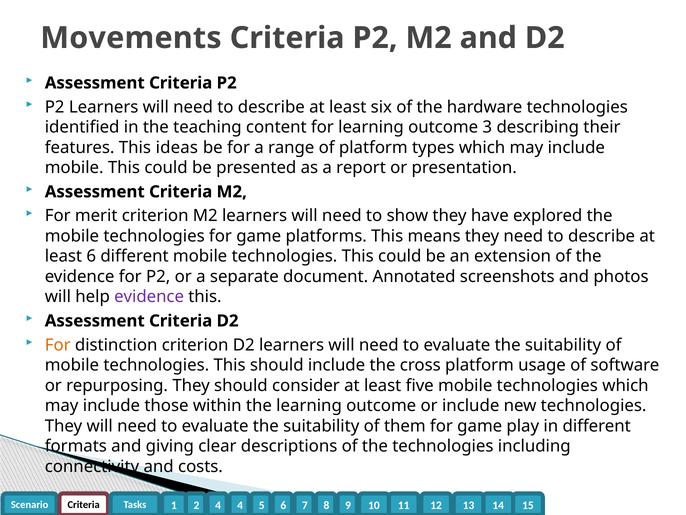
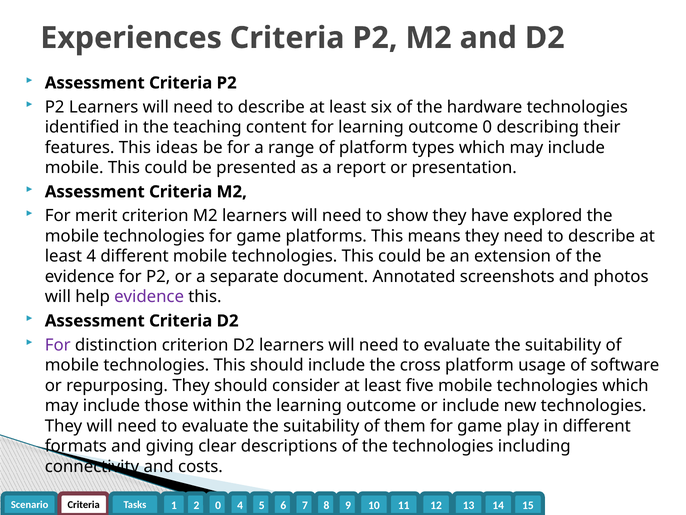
Movements: Movements -> Experiences (131, 38)
outcome 3: 3 -> 0 (487, 127)
least 6: 6 -> 4 (91, 256)
For colour: orange -> purple (58, 345)
2 4: 4 -> 0 (218, 505)
